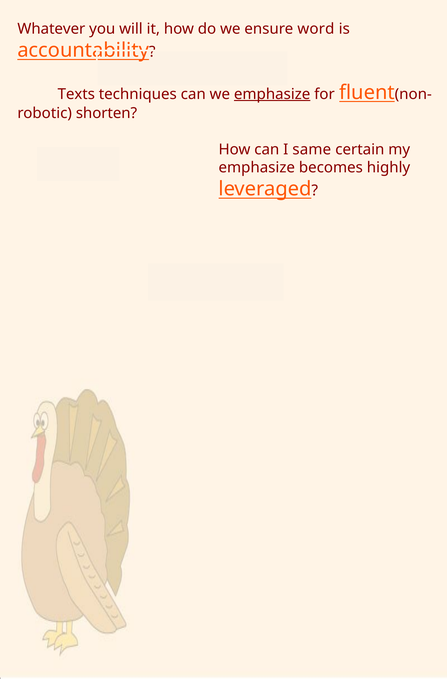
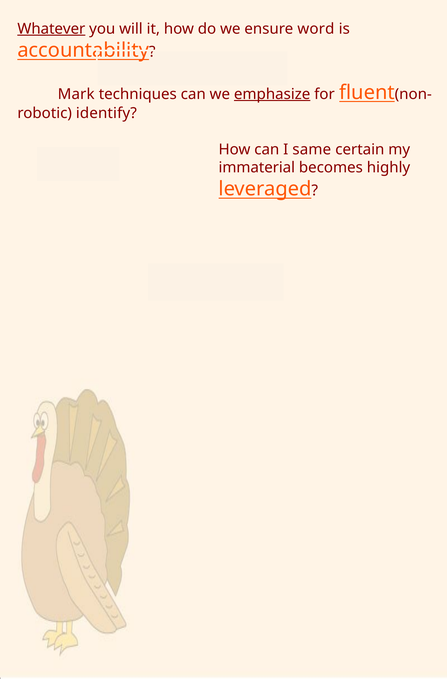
Whatever underline: none -> present (51, 29)
Texts: Texts -> Mark (76, 94)
shorten: shorten -> identify (106, 113)
emphasize: emphasize -> immaterial (257, 168)
